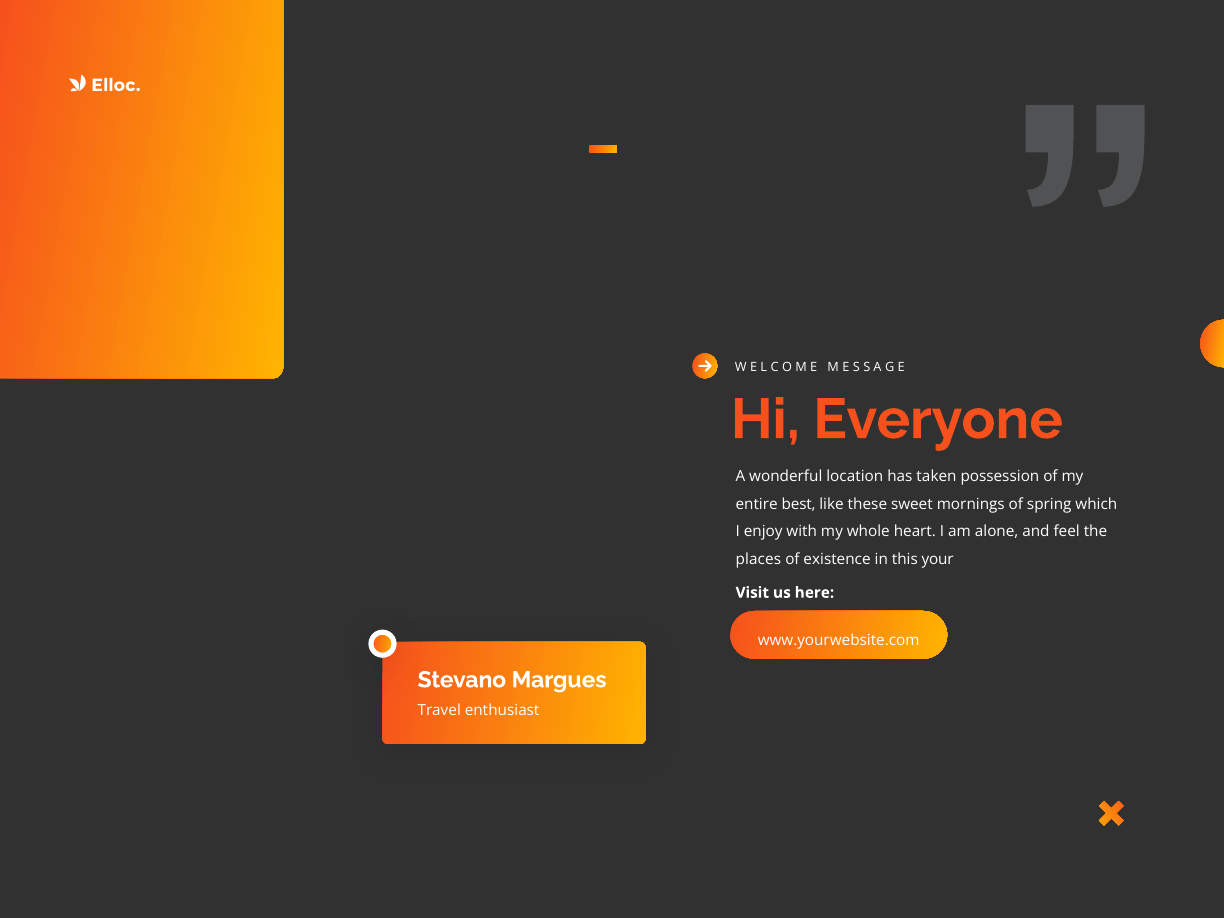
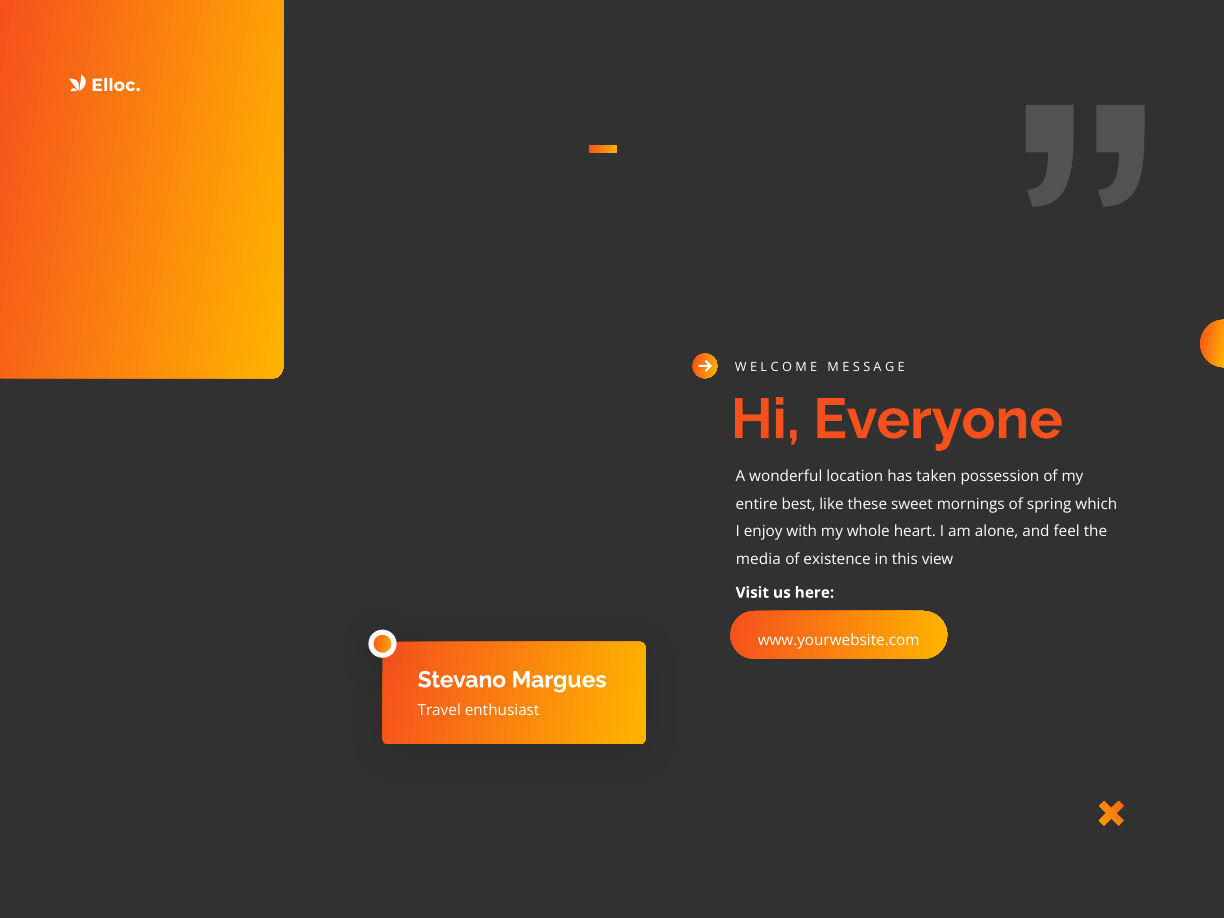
places: places -> media (758, 559)
your: your -> view (938, 559)
